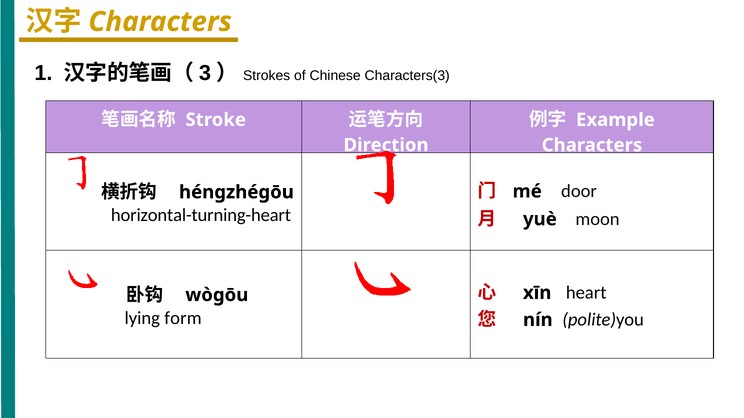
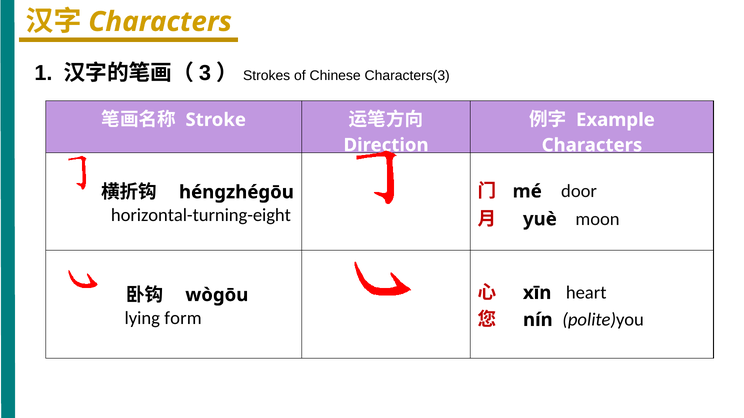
horizontal-turning-heart: horizontal-turning-heart -> horizontal-turning-eight (201, 216)
